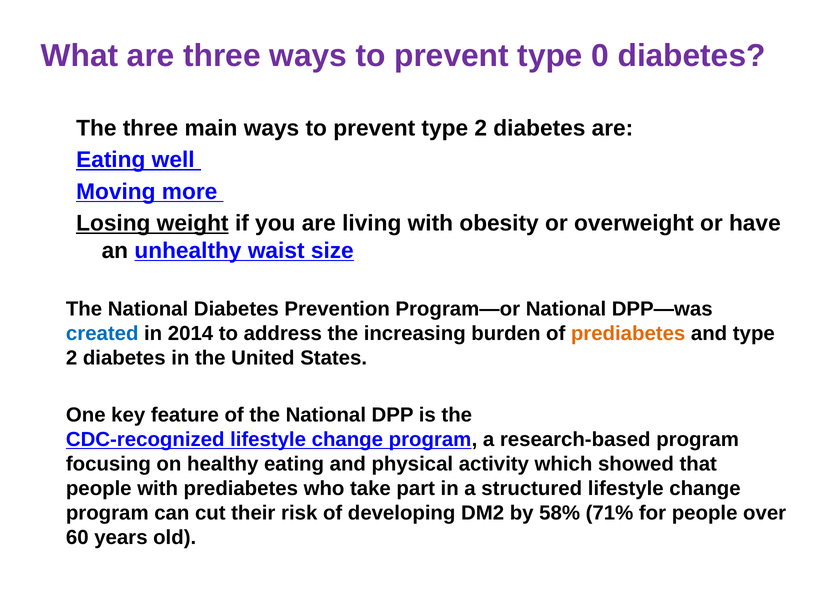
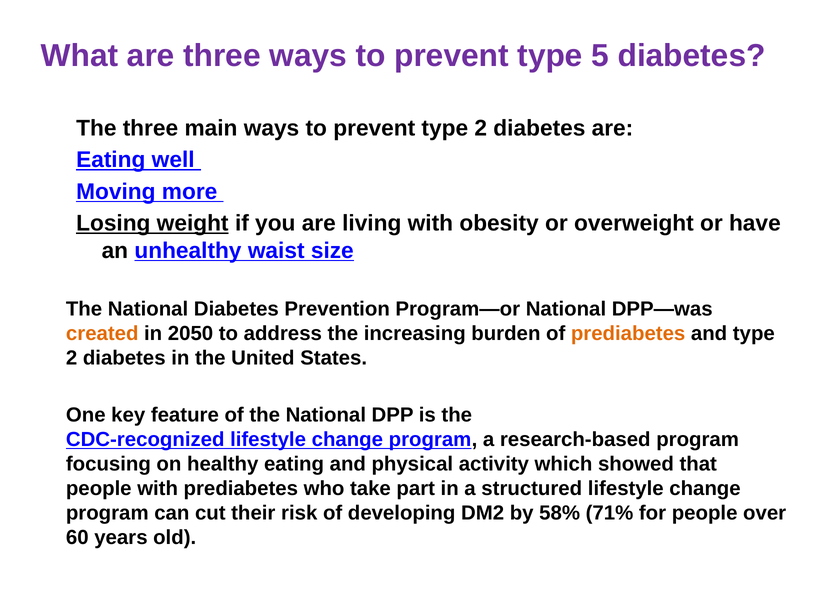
0: 0 -> 5 (600, 56)
created colour: blue -> orange (102, 333)
2014: 2014 -> 2050 (191, 333)
